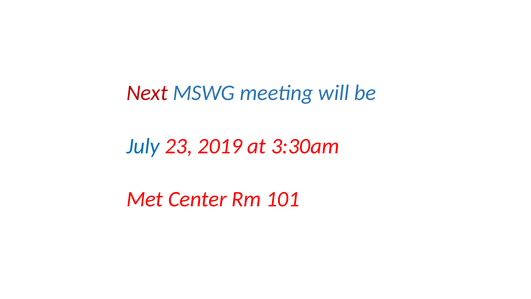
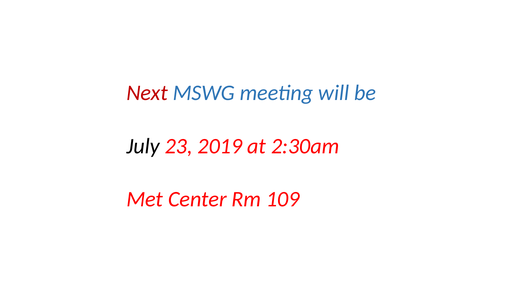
July colour: blue -> black (143, 146)
3:30am: 3:30am -> 2:30am (305, 146)
101: 101 -> 109 (283, 199)
